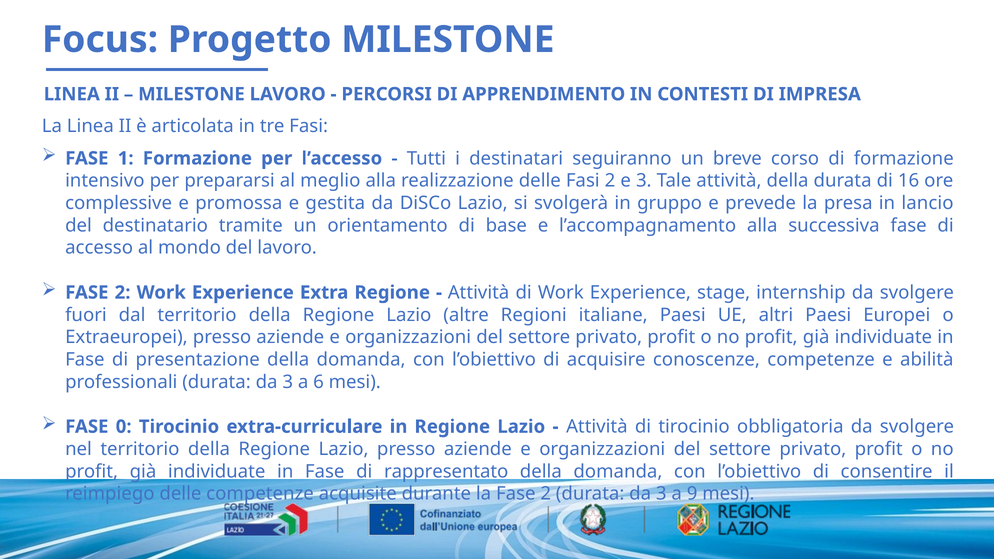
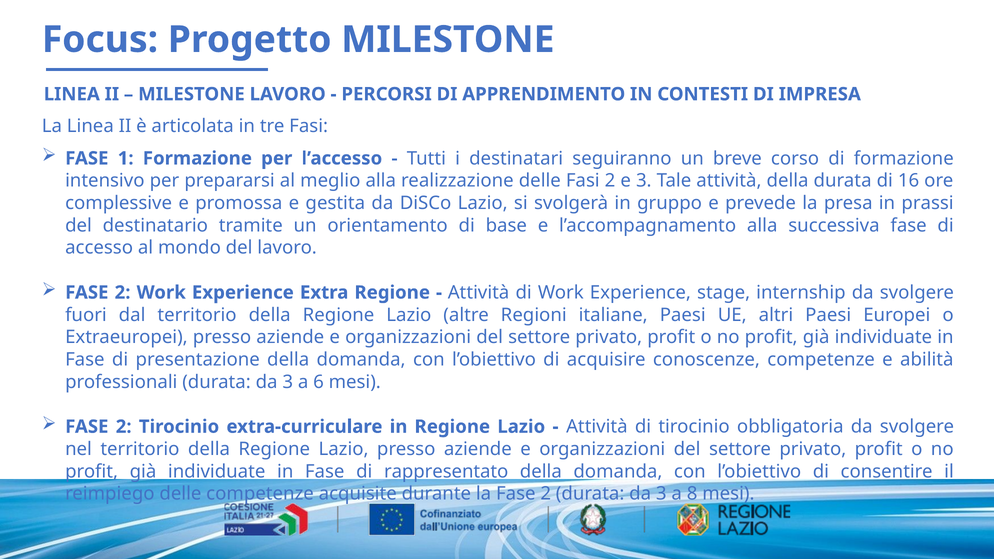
lancio: lancio -> prassi (928, 203)
0: 0 -> 2 (124, 427)
9: 9 -> 8 (692, 494)
